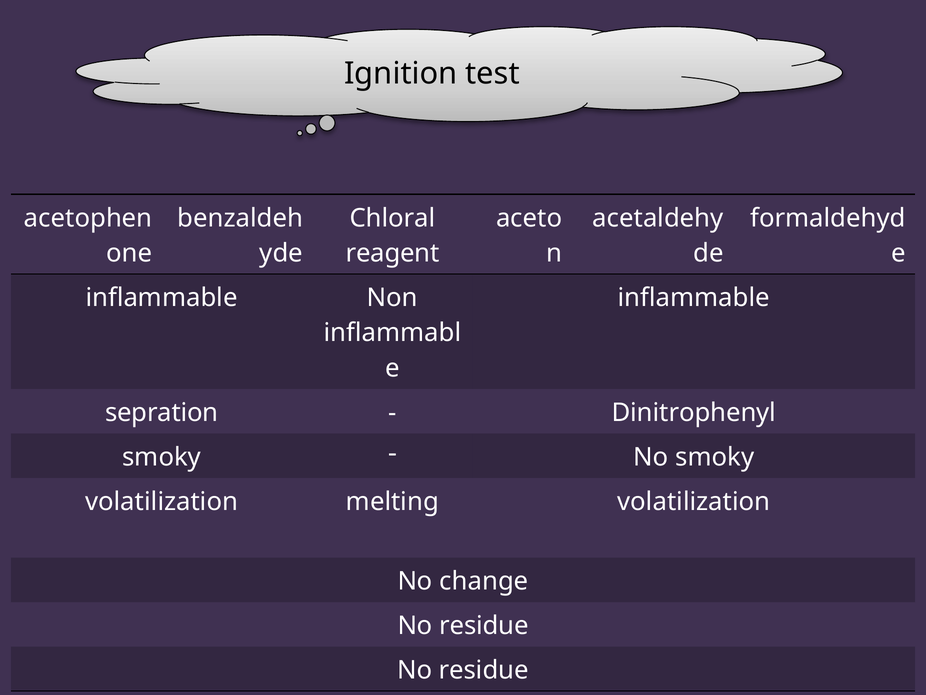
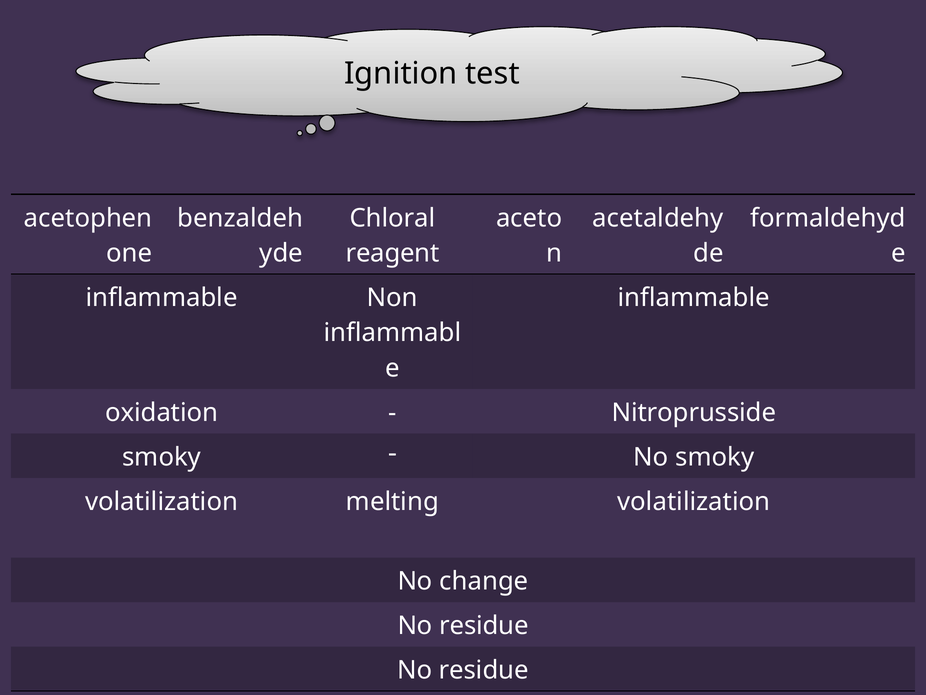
sepration: sepration -> oxidation (162, 412)
Dinitrophenyl: Dinitrophenyl -> Nitroprusside (694, 412)
